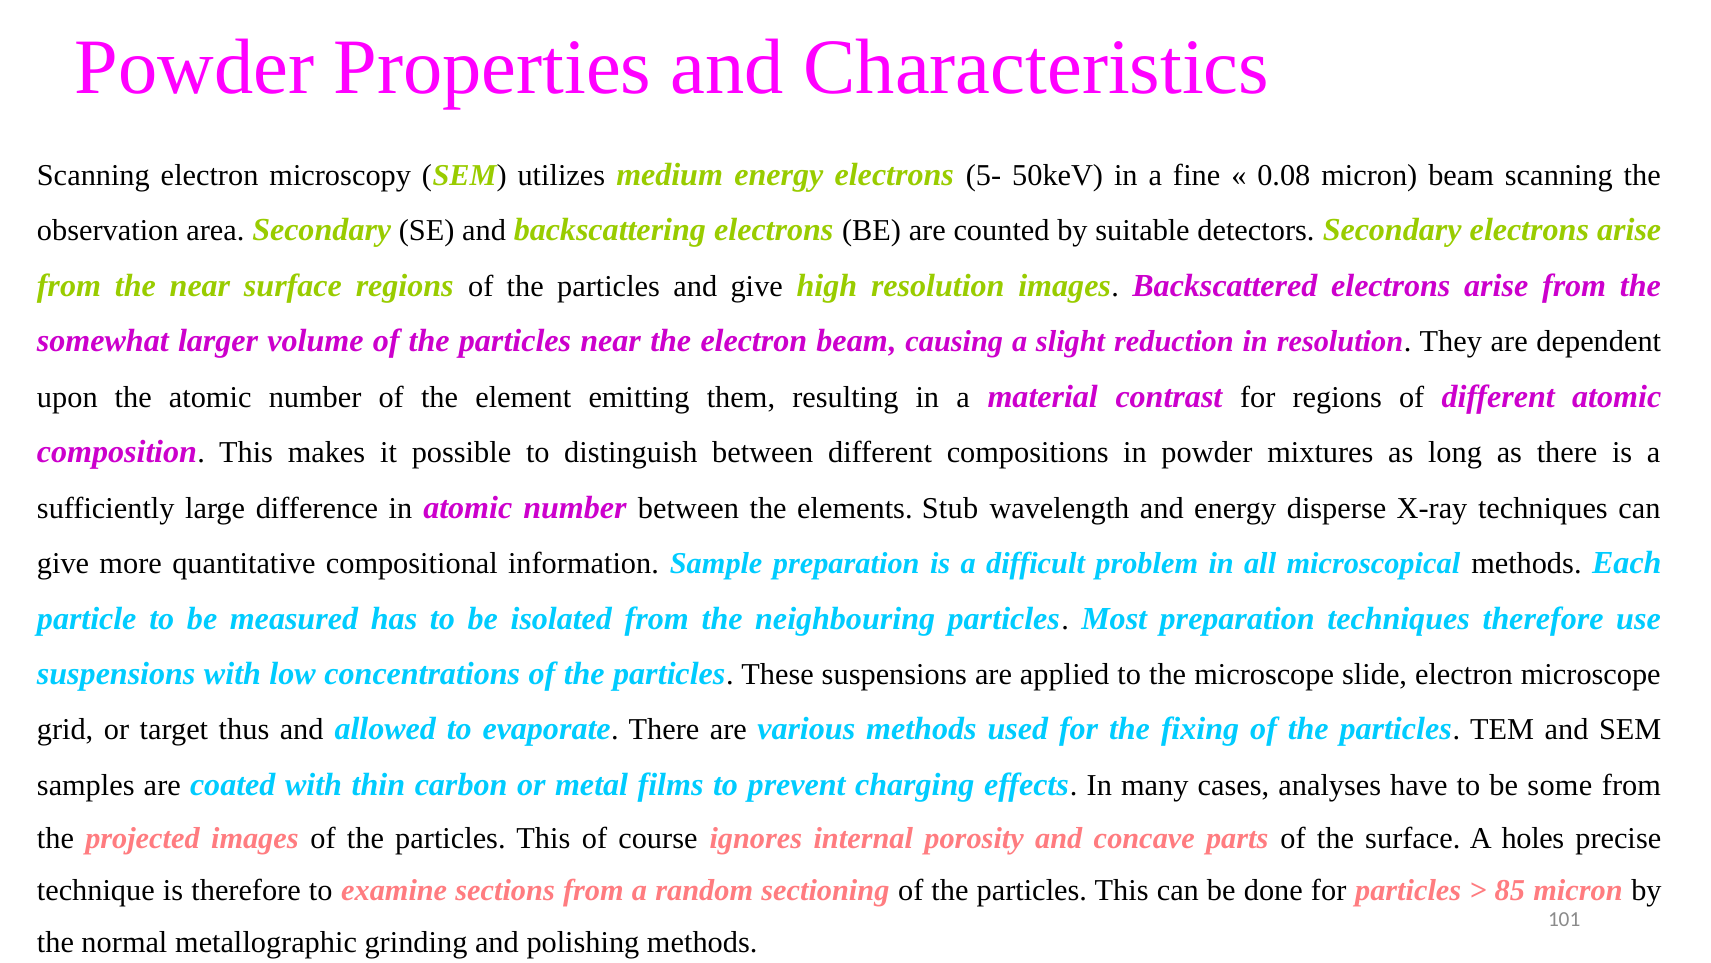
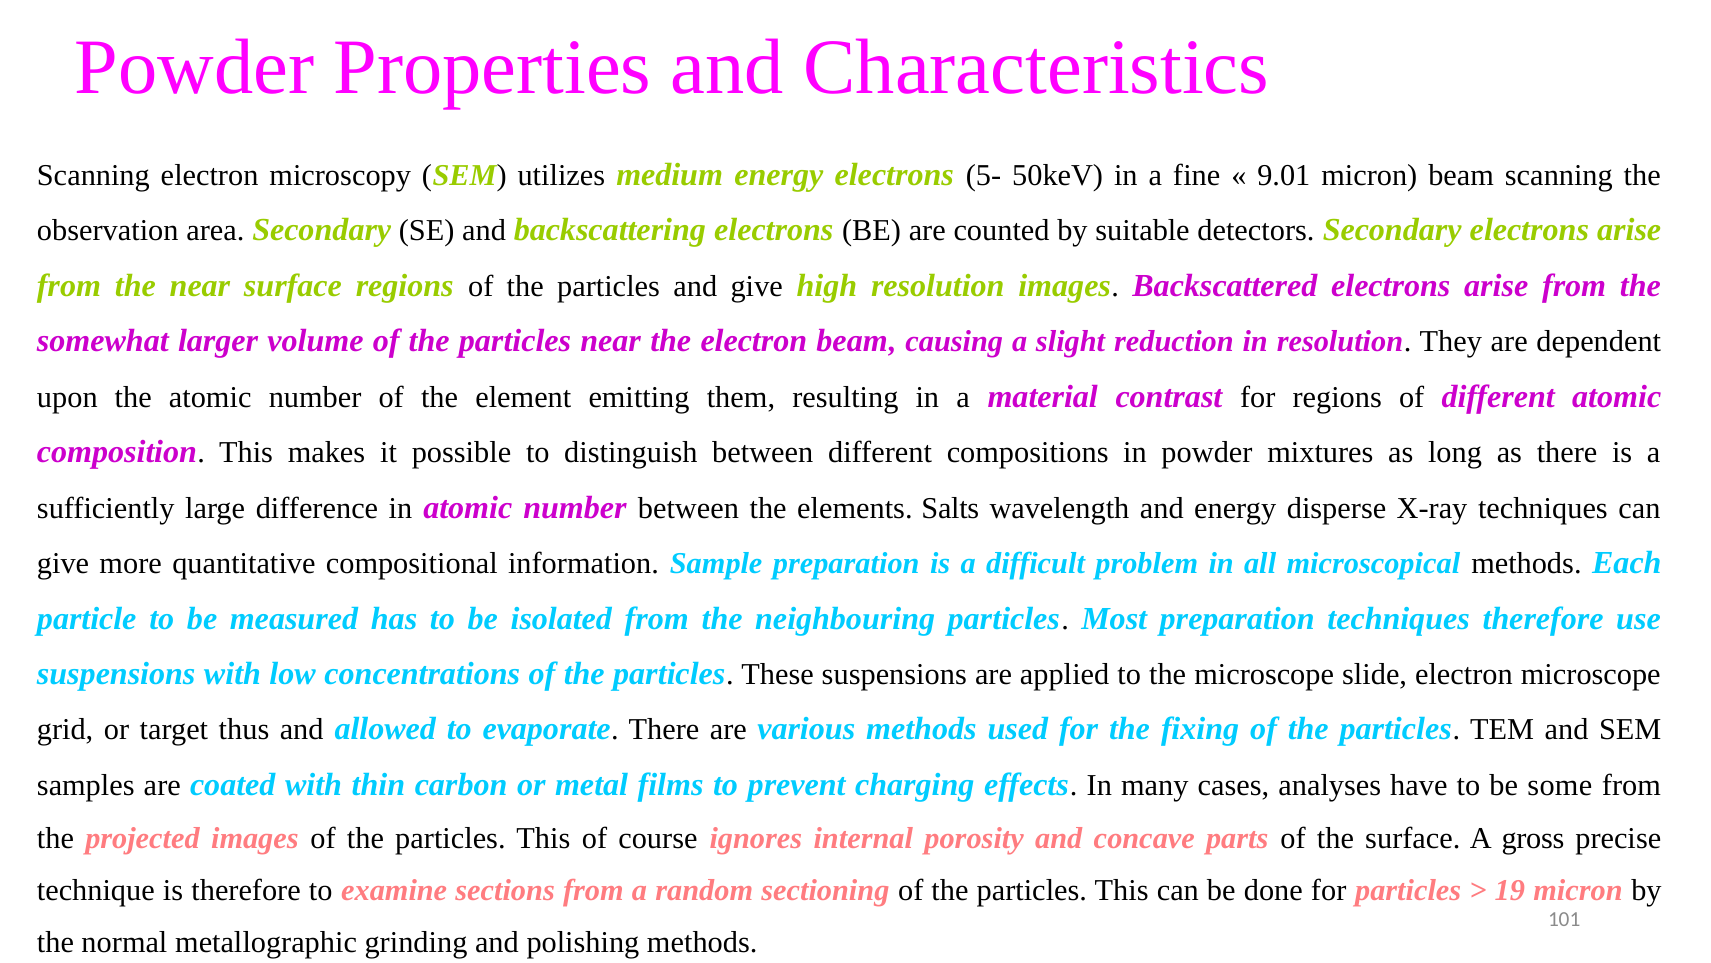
0.08: 0.08 -> 9.01 (1284, 175)
Stub: Stub -> Salts (950, 508)
holes: holes -> gross (1533, 838)
85: 85 -> 19 (1510, 890)
